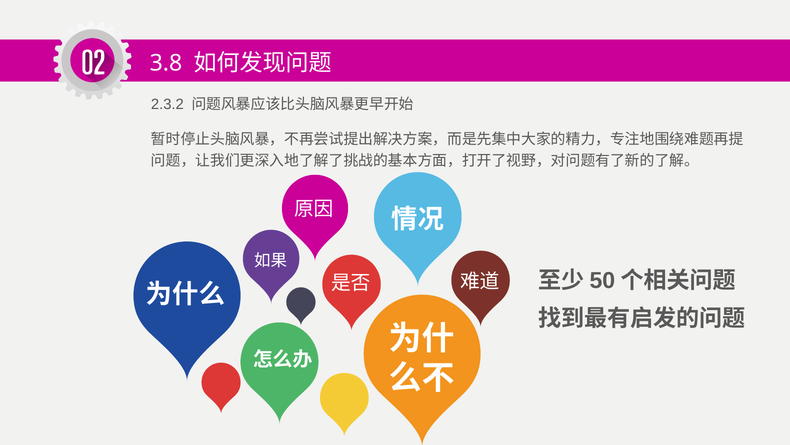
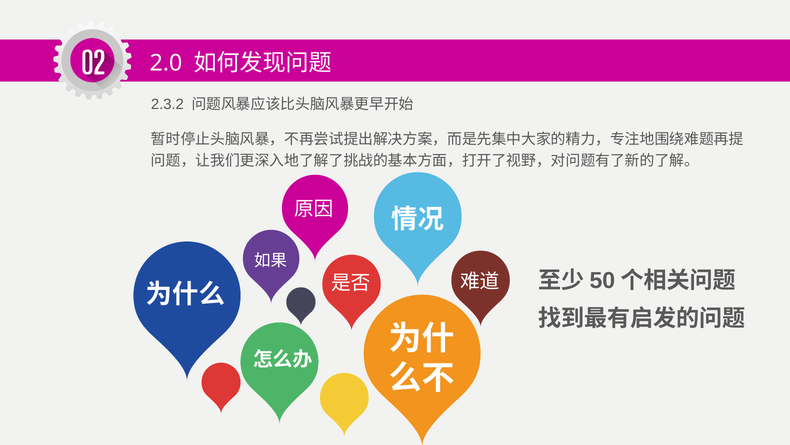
3.8: 3.8 -> 2.0 (166, 63)
